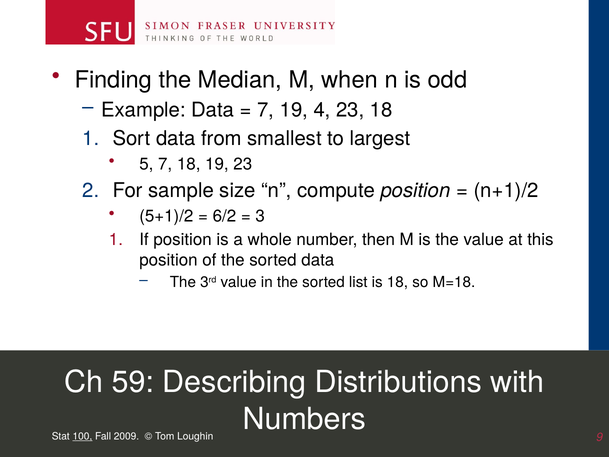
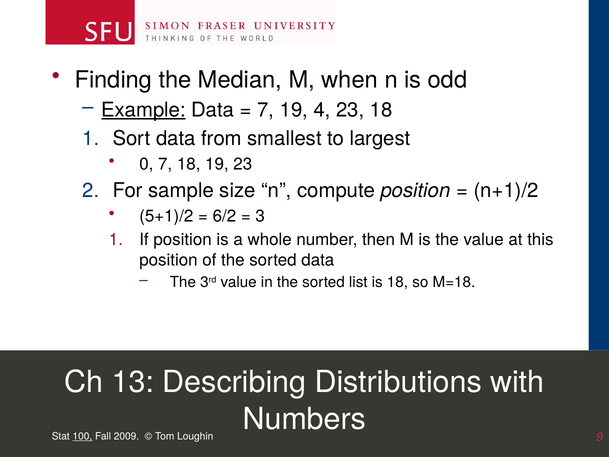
Example underline: none -> present (143, 110)
5: 5 -> 0 (146, 164)
59: 59 -> 13 (133, 382)
